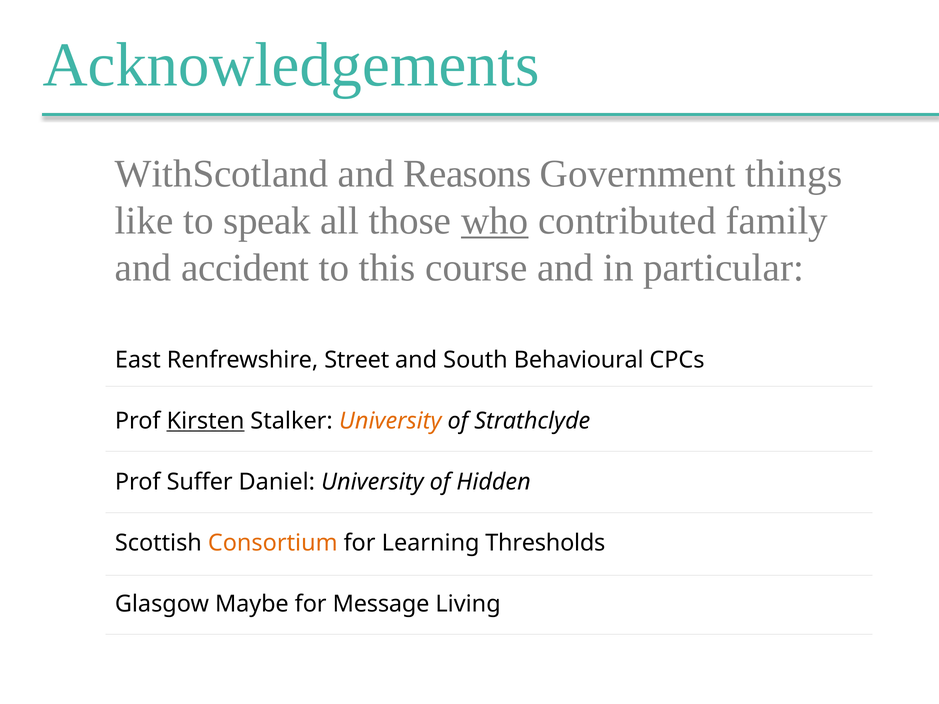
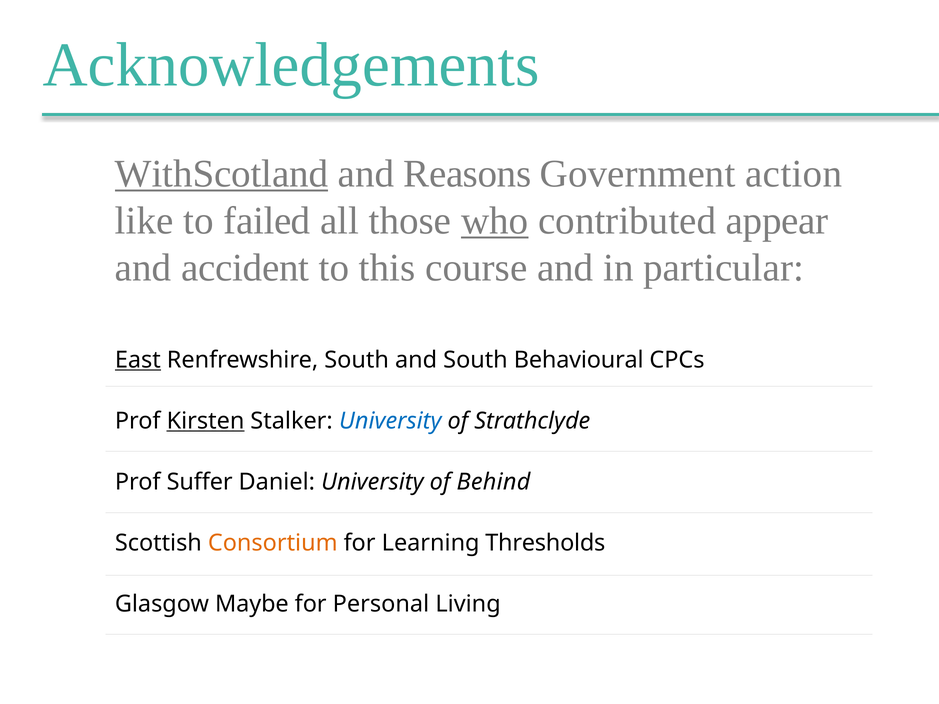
WithScotland underline: none -> present (222, 174)
things: things -> action (794, 174)
speak: speak -> failed (267, 221)
family: family -> appear (777, 221)
East underline: none -> present (138, 360)
Renfrewshire Street: Street -> South (357, 360)
University colour: orange -> blue (390, 421)
Hidden: Hidden -> Behind (493, 482)
Message: Message -> Personal (381, 604)
